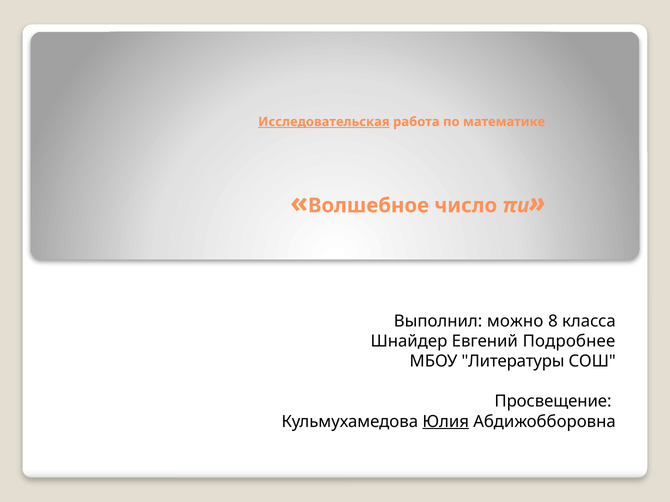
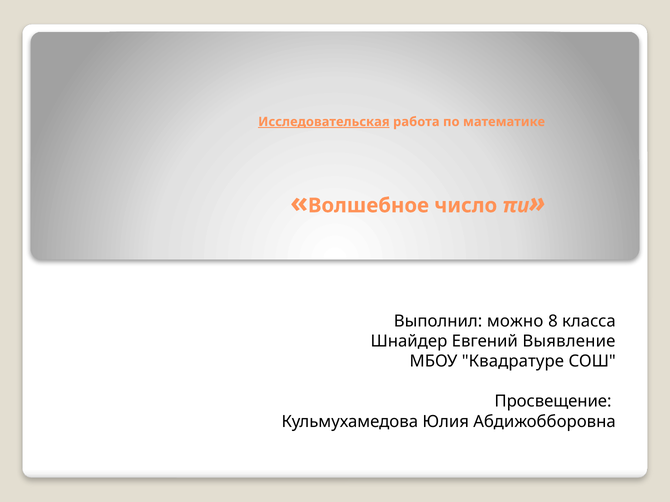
Подробнее: Подробнее -> Выявление (569, 342)
Литературы: Литературы -> Квадратуре (513, 362)
Юлия underline: present -> none (446, 422)
